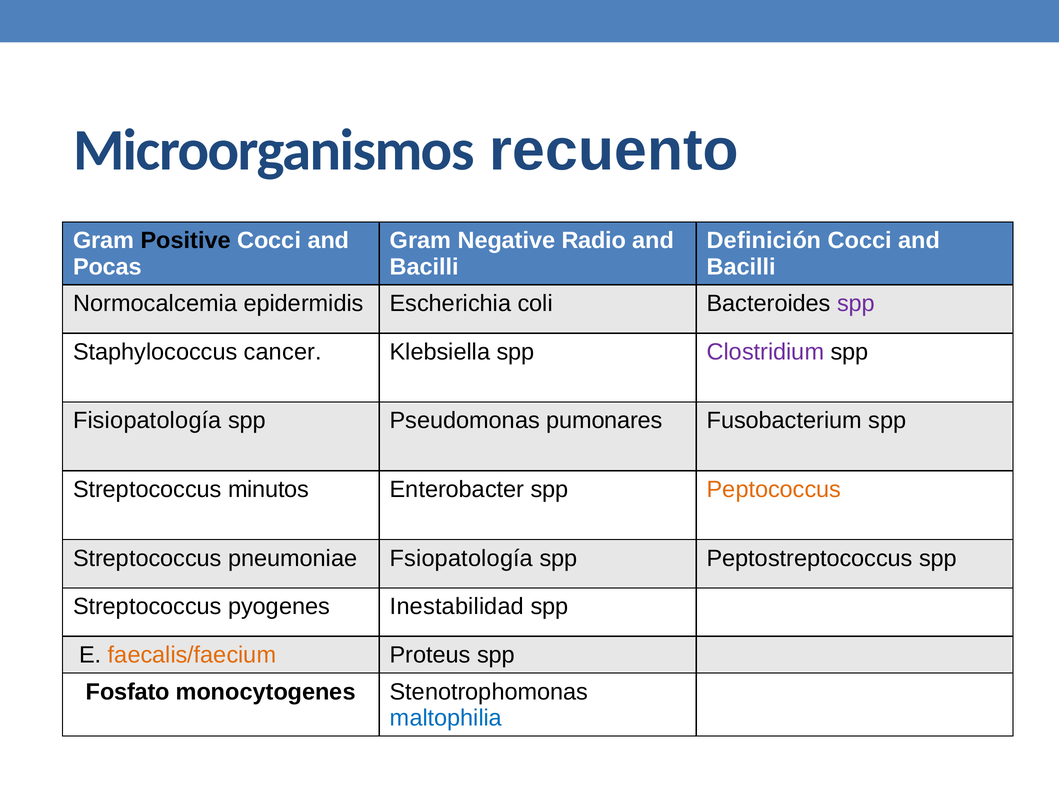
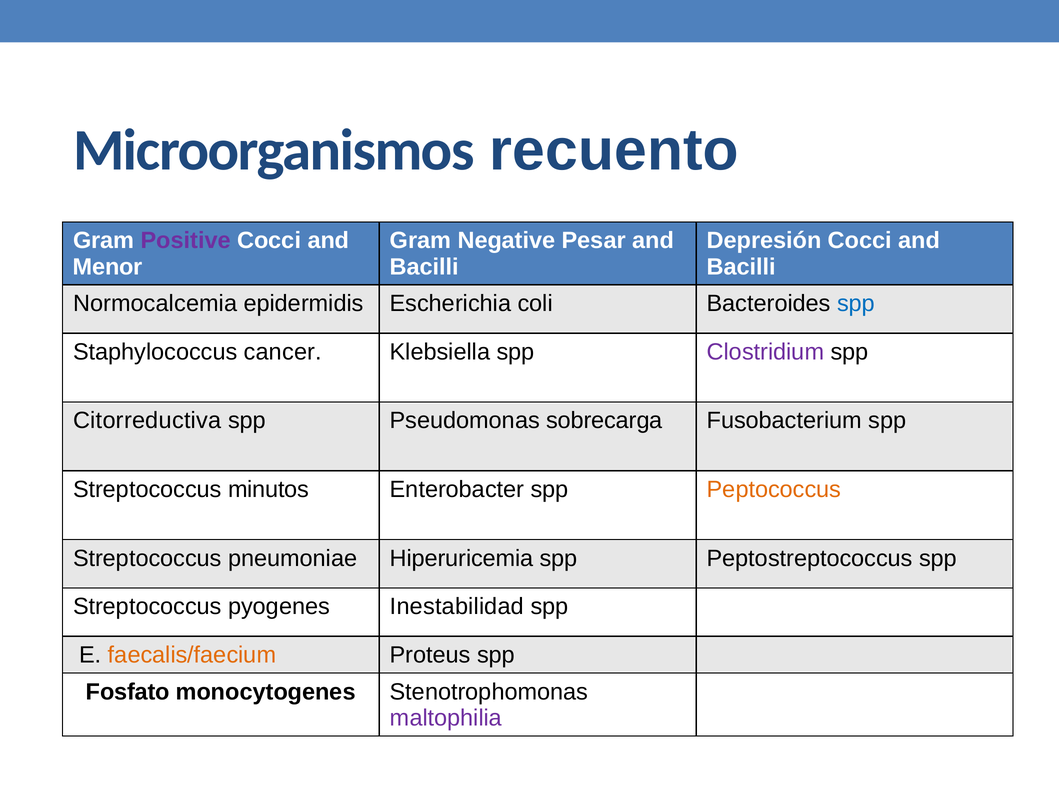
Positive colour: black -> purple (186, 241)
Radio: Radio -> Pesar (594, 241)
Definición: Definición -> Depresión (764, 241)
Pocas: Pocas -> Menor (108, 267)
spp colour: purple -> blue (856, 304)
Fisiopatología: Fisiopatología -> Citorreductiva (147, 421)
pumonares: pumonares -> sobrecarga (604, 421)
Fsiopatología: Fsiopatología -> Hiperuricemia (462, 558)
maltophilia colour: blue -> purple (446, 718)
